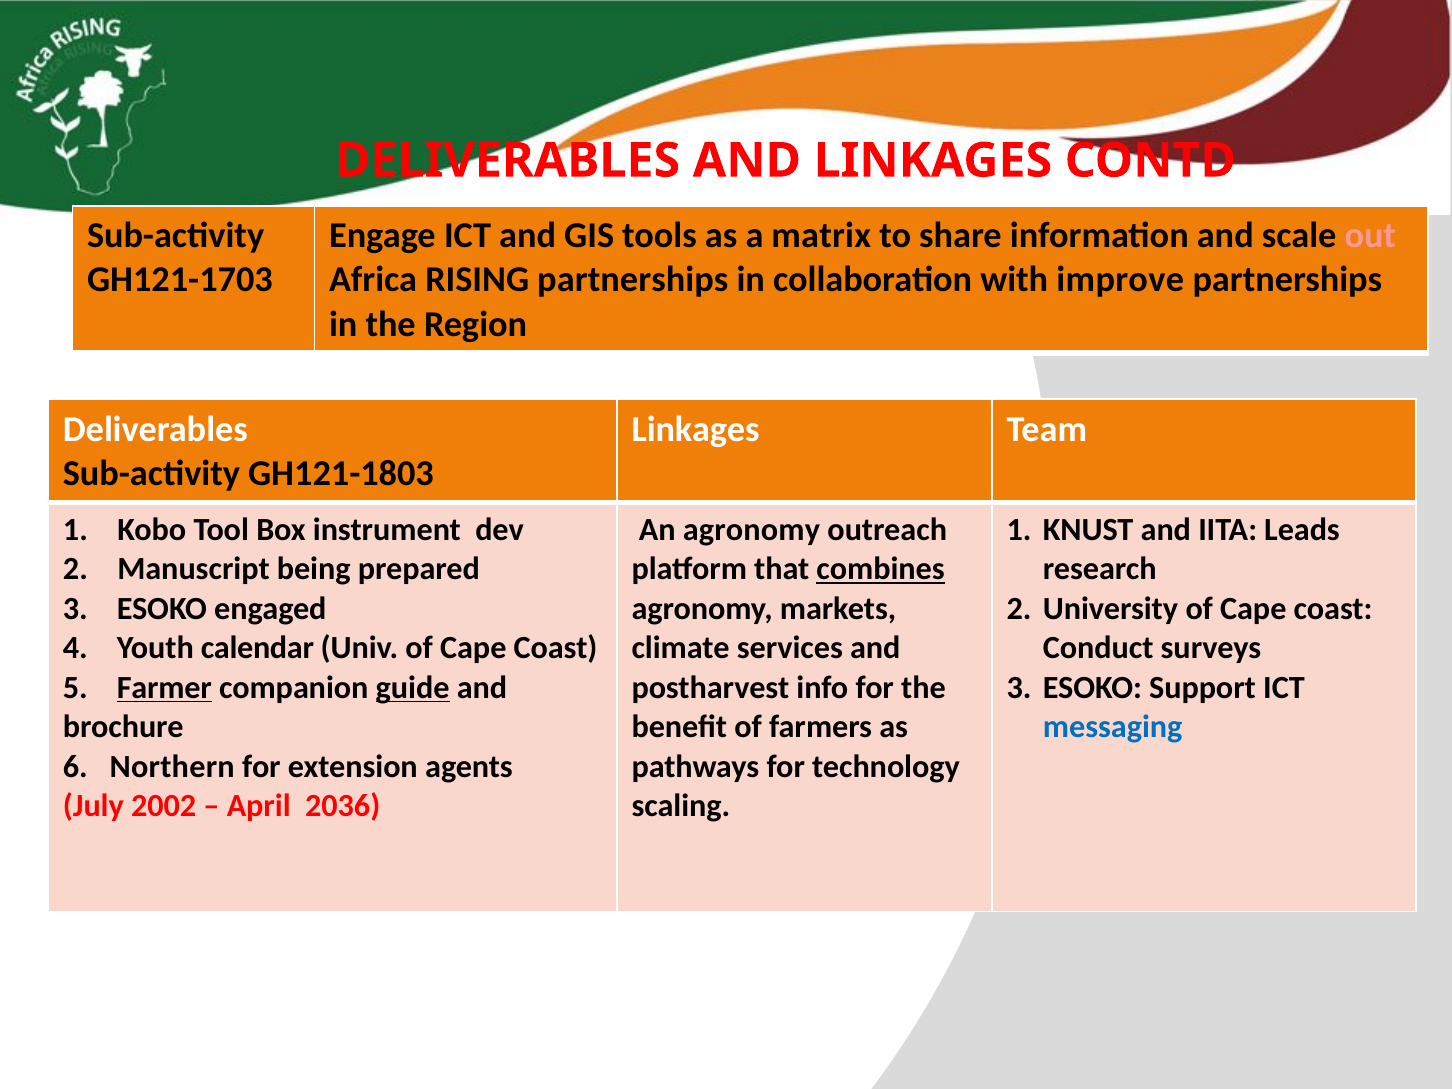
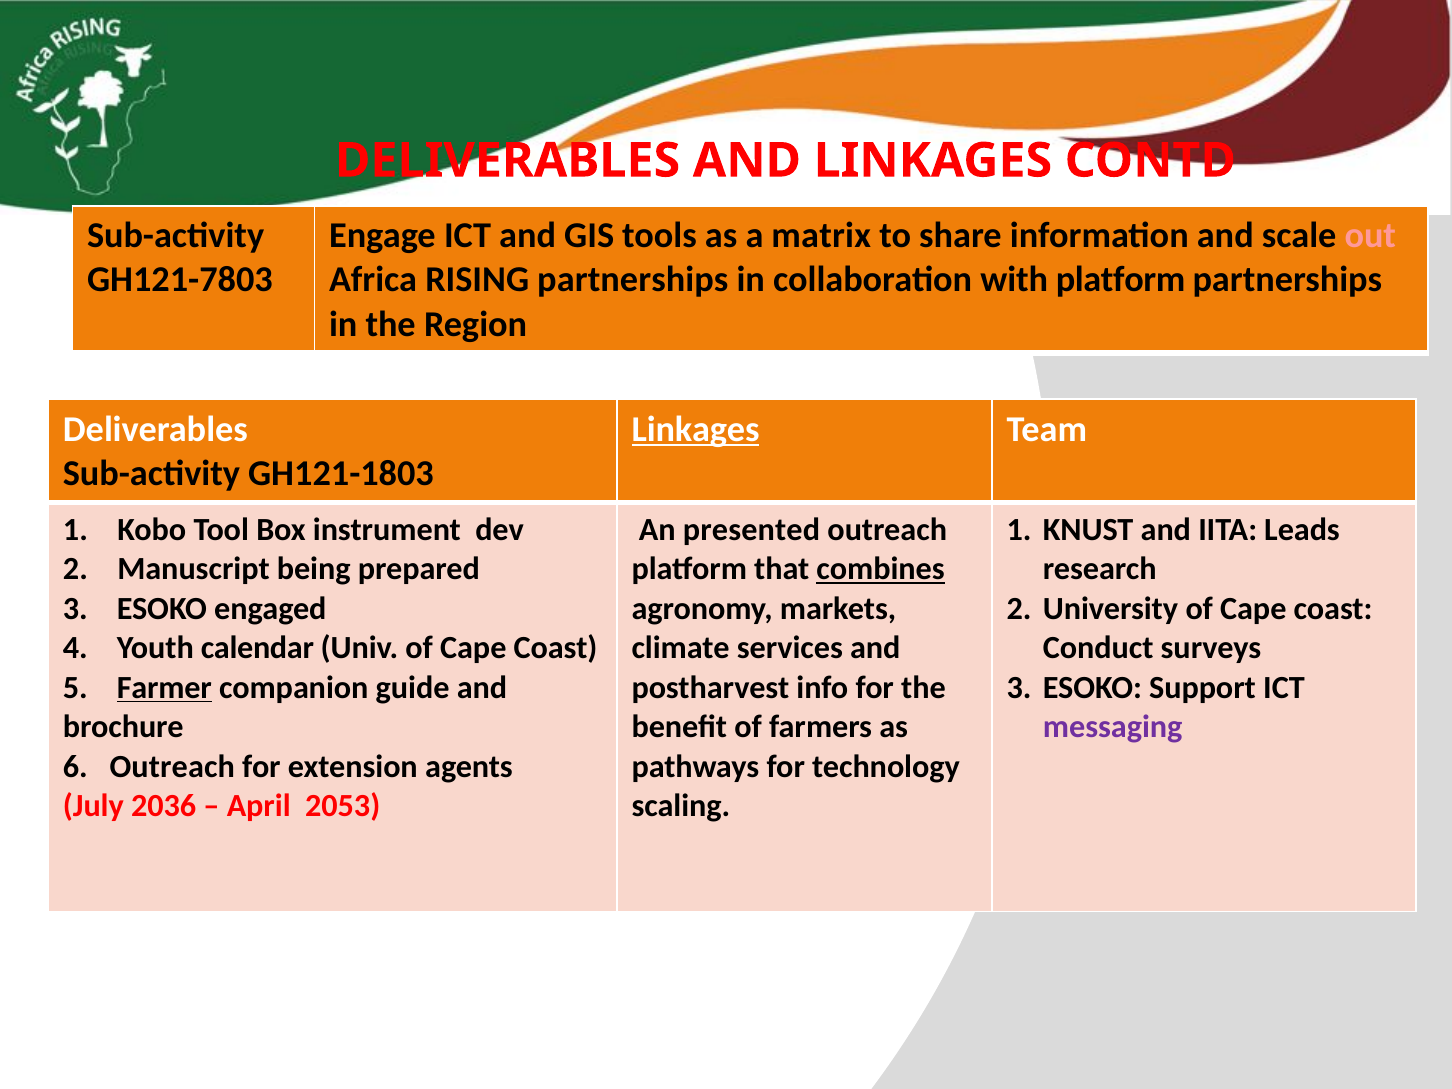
GH121-1703: GH121-1703 -> GH121-7803 (180, 280)
with improve: improve -> platform (1121, 280)
Linkages underline: none -> present (696, 429)
An agronomy: agronomy -> presented (751, 530)
guide underline: present -> none (413, 688)
messaging colour: blue -> purple (1113, 727)
6 Northern: Northern -> Outreach (172, 767)
2002: 2002 -> 2036 (164, 806)
2036: 2036 -> 2053 (343, 806)
